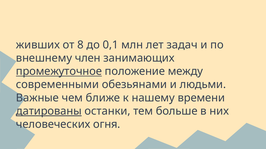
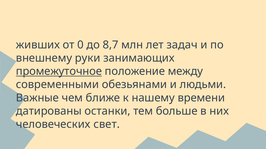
8: 8 -> 0 (80, 45)
0,1: 0,1 -> 8,7 (111, 45)
член: член -> руки (88, 58)
датированы underline: present -> none (49, 111)
огня: огня -> свет (107, 125)
